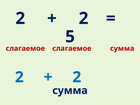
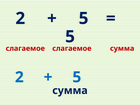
2: 2 -> 5 (84, 18)
2: 2 -> 5 (77, 77)
